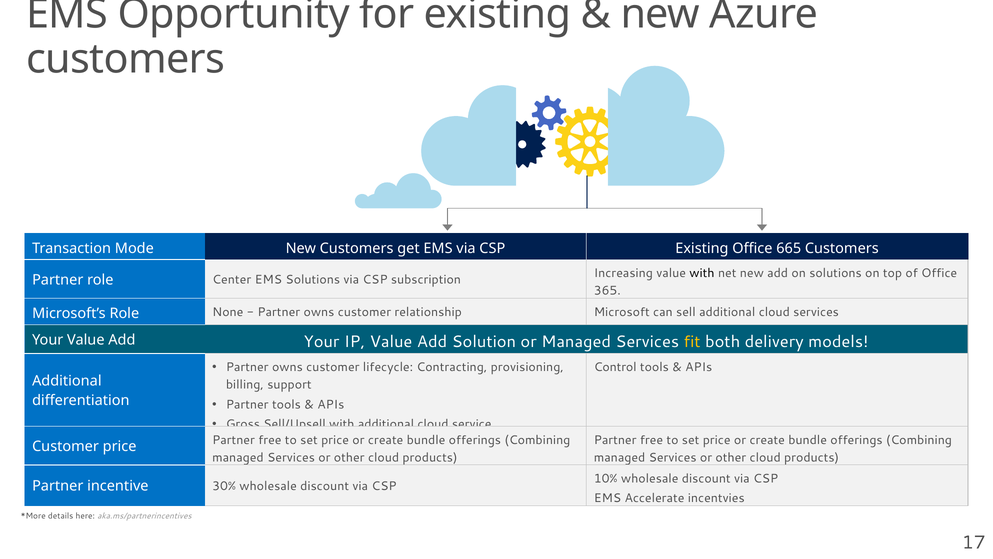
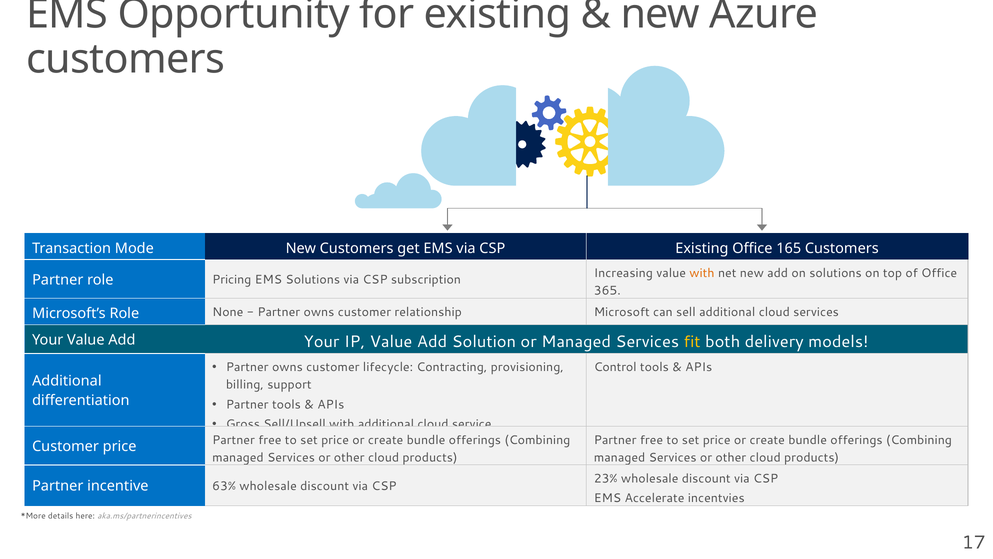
665: 665 -> 165 (789, 248)
Center: Center -> Pricing (232, 279)
with colour: black -> orange (702, 273)
10%: 10% -> 23% (606, 478)
30%: 30% -> 63% (224, 486)
